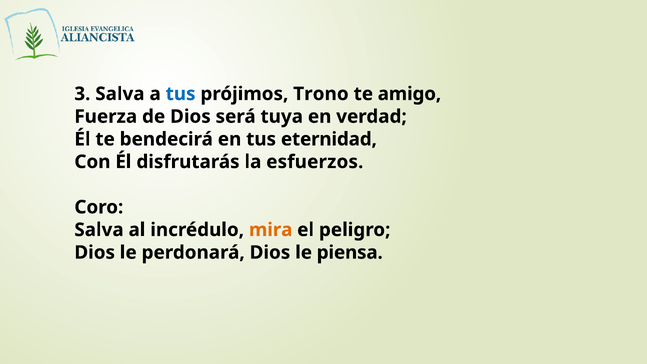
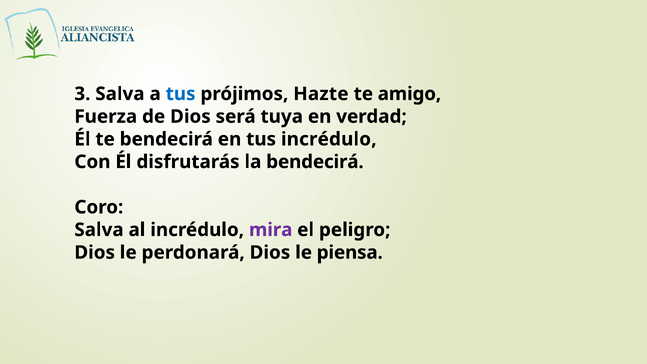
Trono: Trono -> Hazte (321, 94)
tus eternidad: eternidad -> incrédulo (329, 139)
la esfuerzos: esfuerzos -> bendecirá (315, 162)
mira colour: orange -> purple (271, 230)
